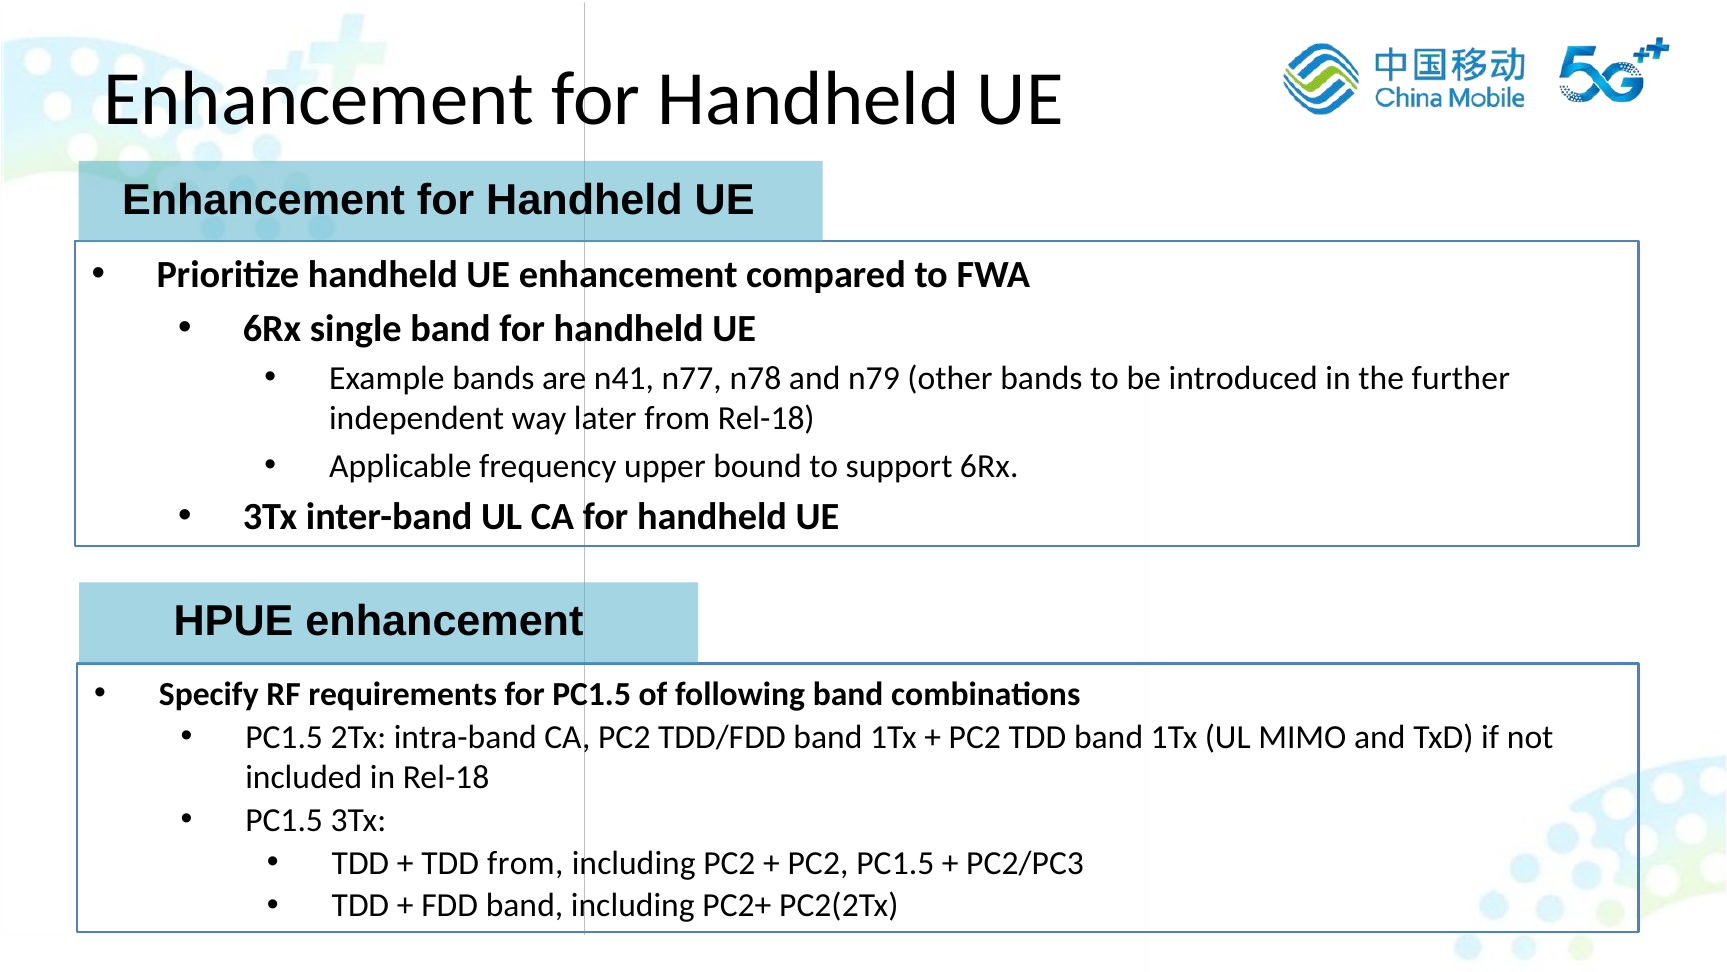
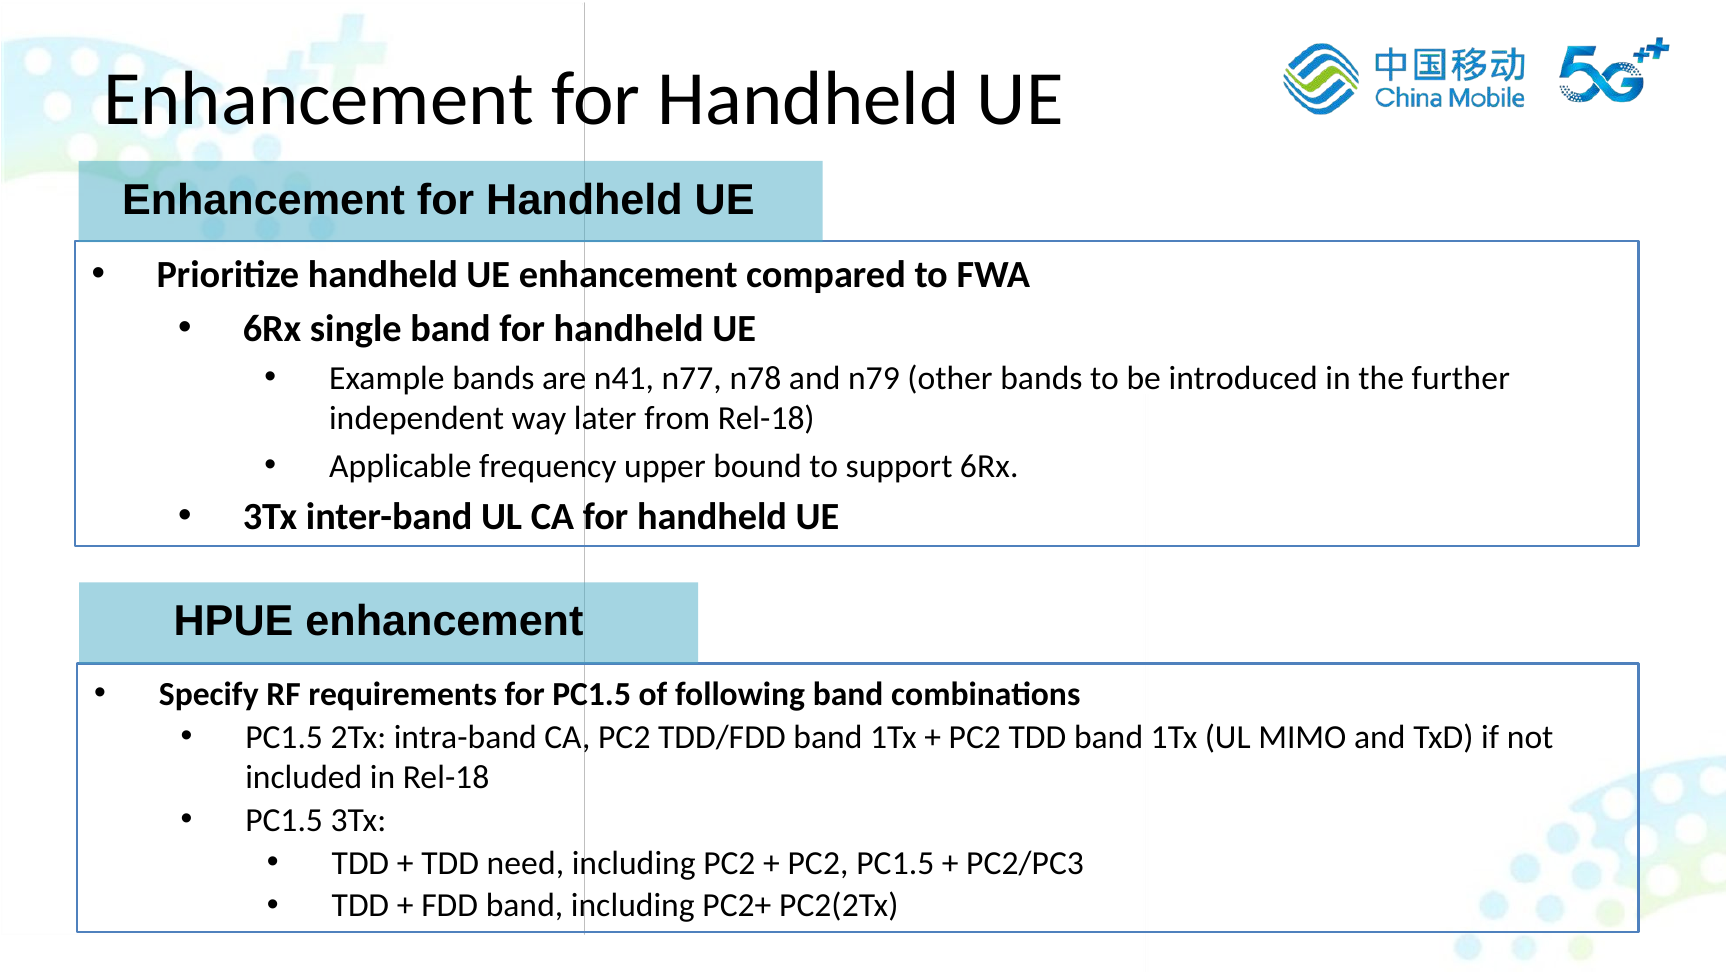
TDD from: from -> need (525, 863)
